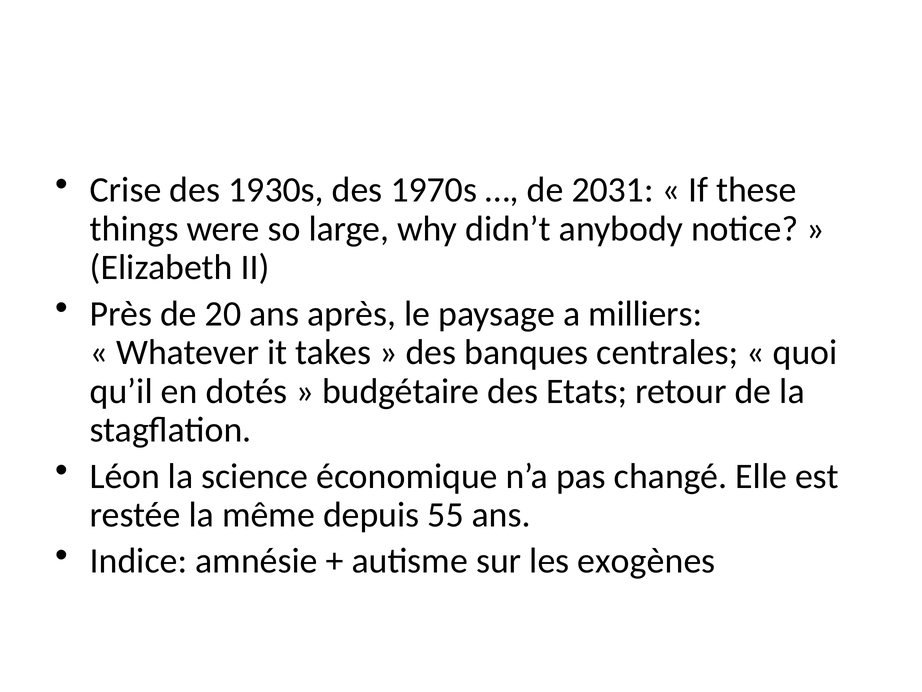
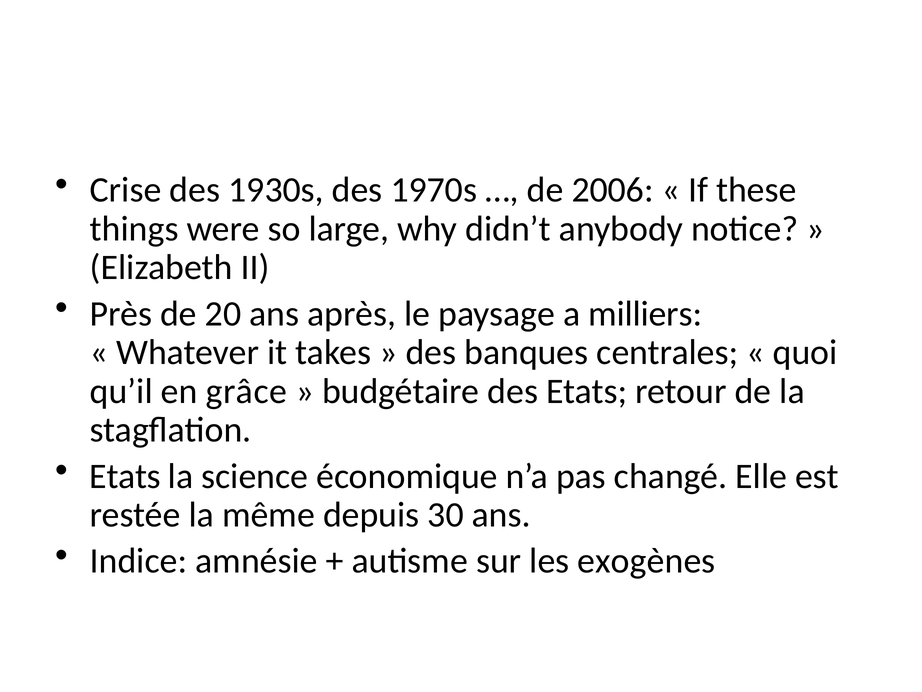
2031: 2031 -> 2006 (613, 190)
dotés: dotés -> grâce (246, 391)
Léon: Léon -> Etats (125, 476)
55: 55 -> 30 (446, 515)
